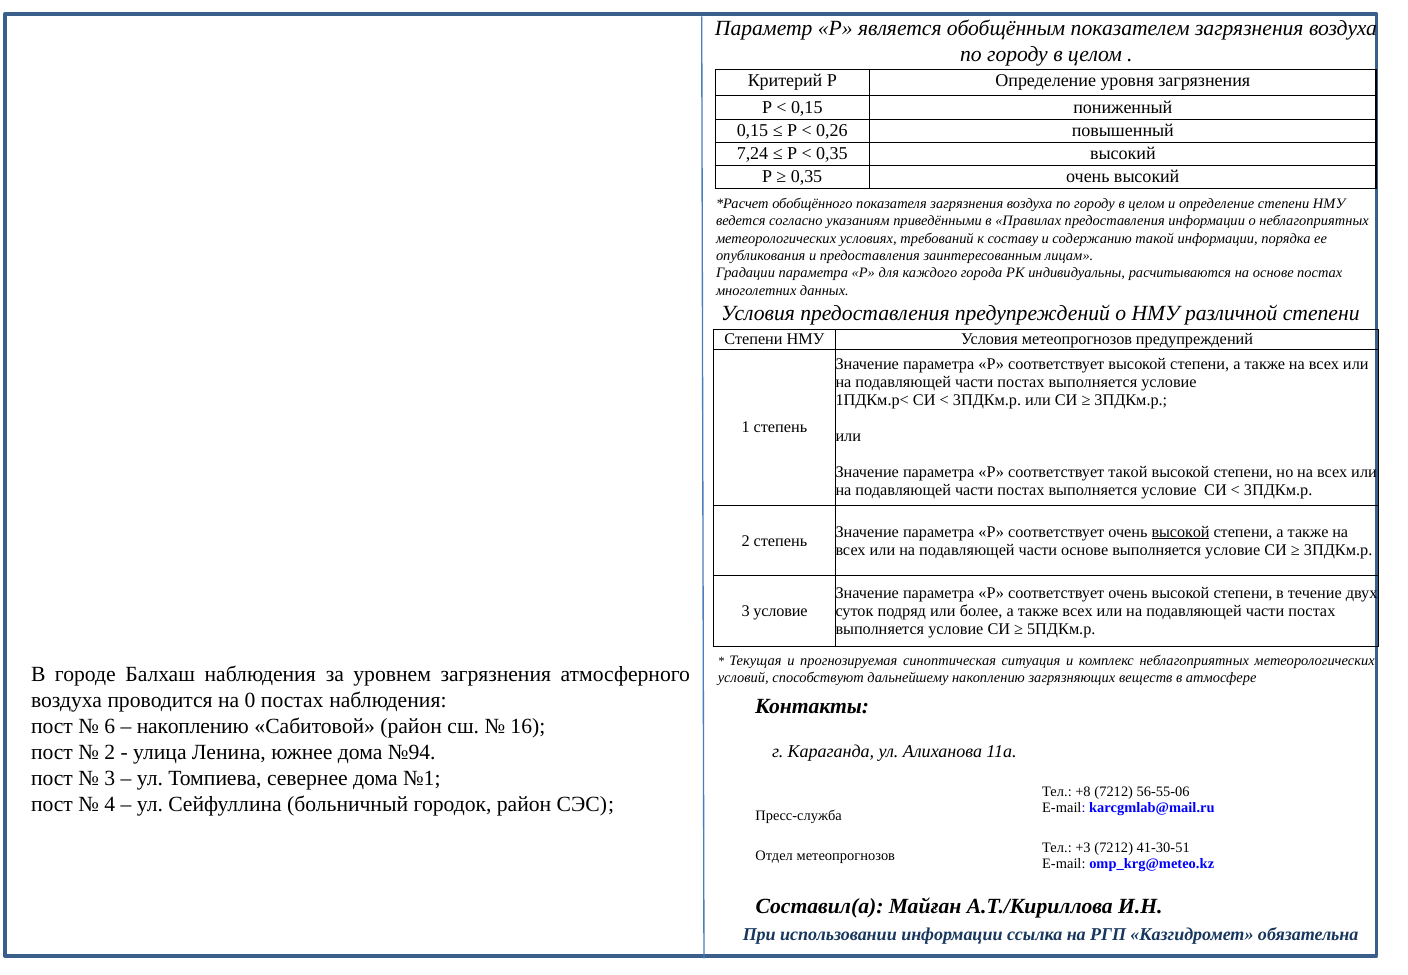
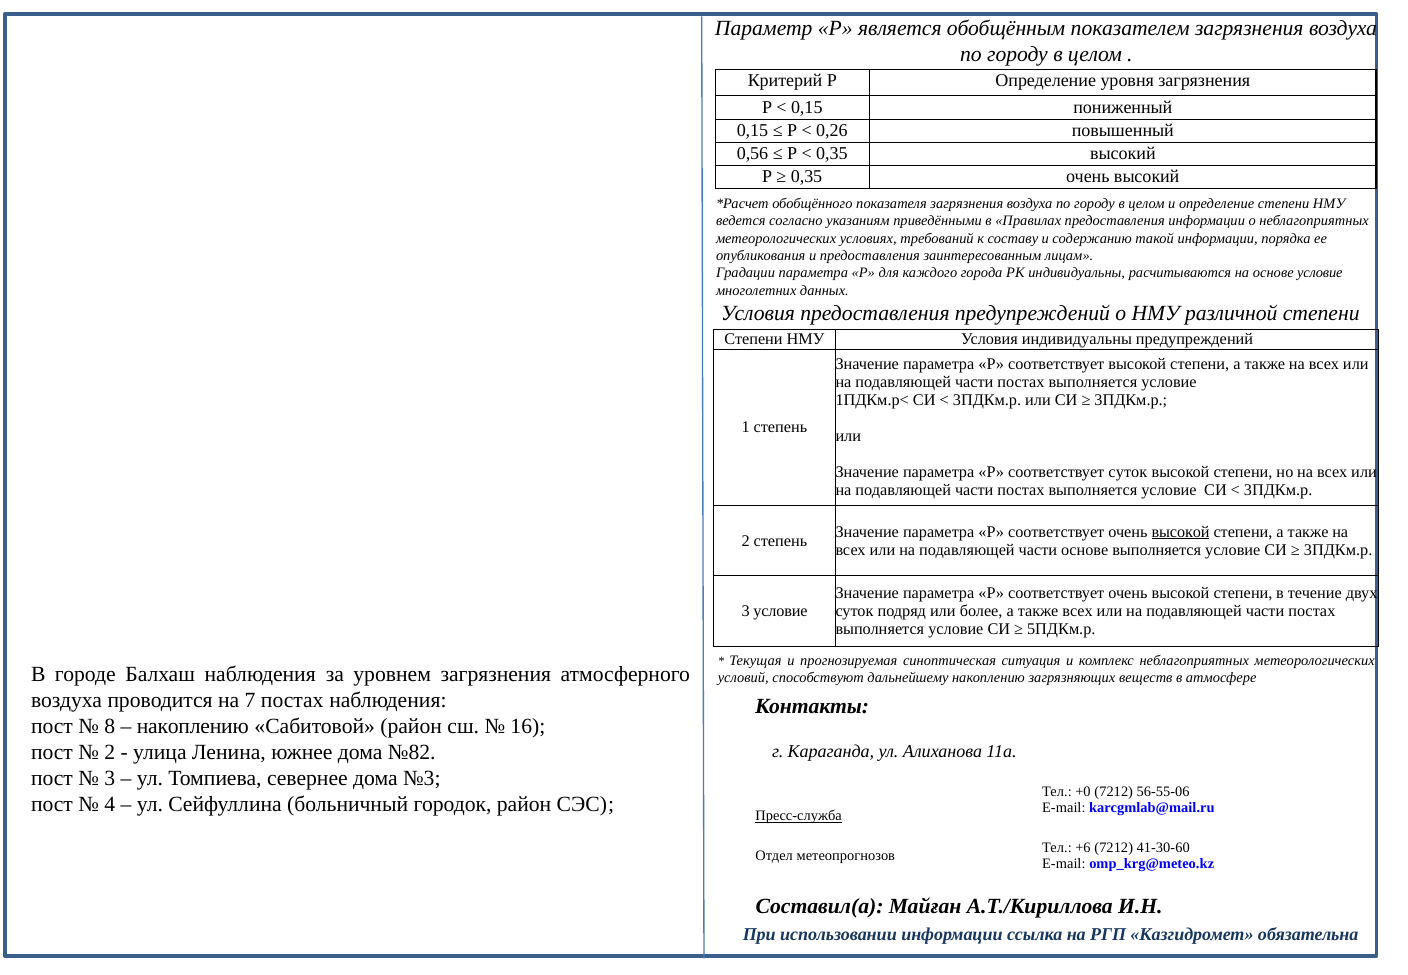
7,24: 7,24 -> 0,56 (753, 154)
основе постах: постах -> условие (1320, 273)
Условия метеопрогнозов: метеопрогнозов -> индивидуальны (1077, 339)
соответствует такой: такой -> суток (1128, 472)
0: 0 -> 7 (250, 700)
6: 6 -> 8 (110, 726)
№94: №94 -> №82 (412, 752)
№1: №1 -> №3 (422, 778)
+8: +8 -> +0 (1083, 792)
Пресс-служба underline: none -> present (799, 816)
+3: +3 -> +6 (1083, 848)
41-30-51: 41-30-51 -> 41-30-60 (1163, 848)
